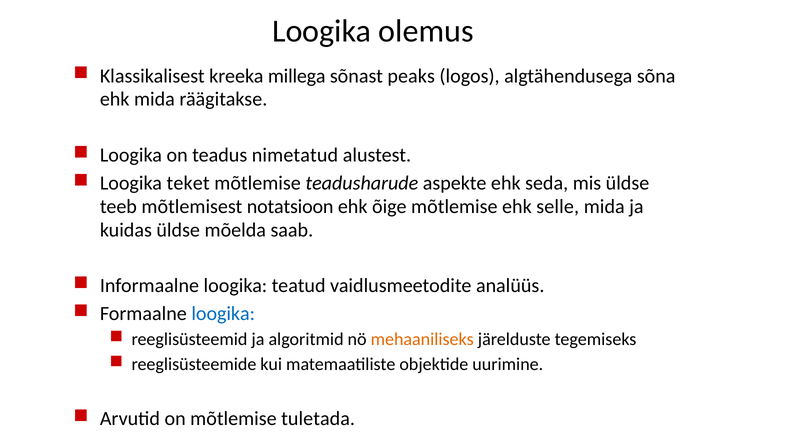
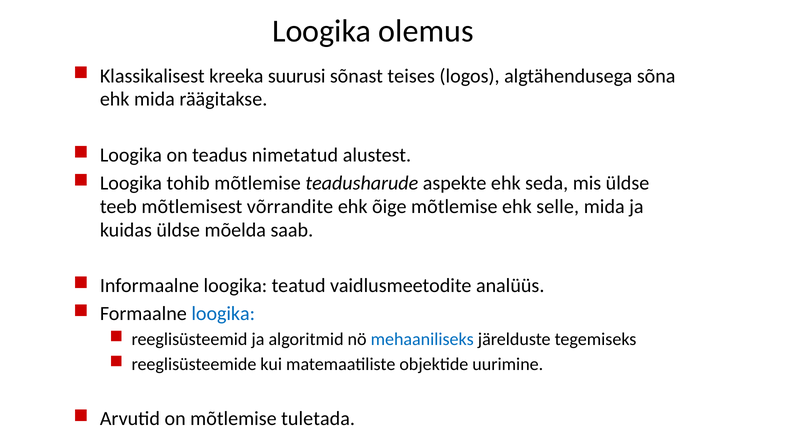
millega: millega -> suurusi (297, 76)
peaks: peaks -> teises (411, 76)
teket: teket -> tohib (188, 183)
notatsioon: notatsioon -> võrrandite (290, 206)
mehaaniliseks colour: orange -> blue (422, 339)
